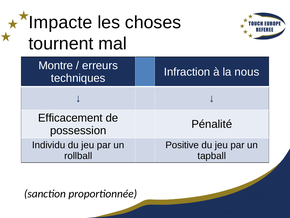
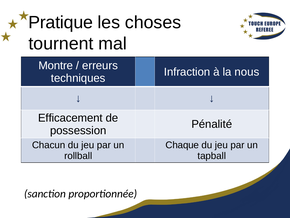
Impacte: Impacte -> Pratique (61, 22)
Individu: Individu -> Chacun (49, 145)
Positive: Positive -> Chaque (182, 145)
